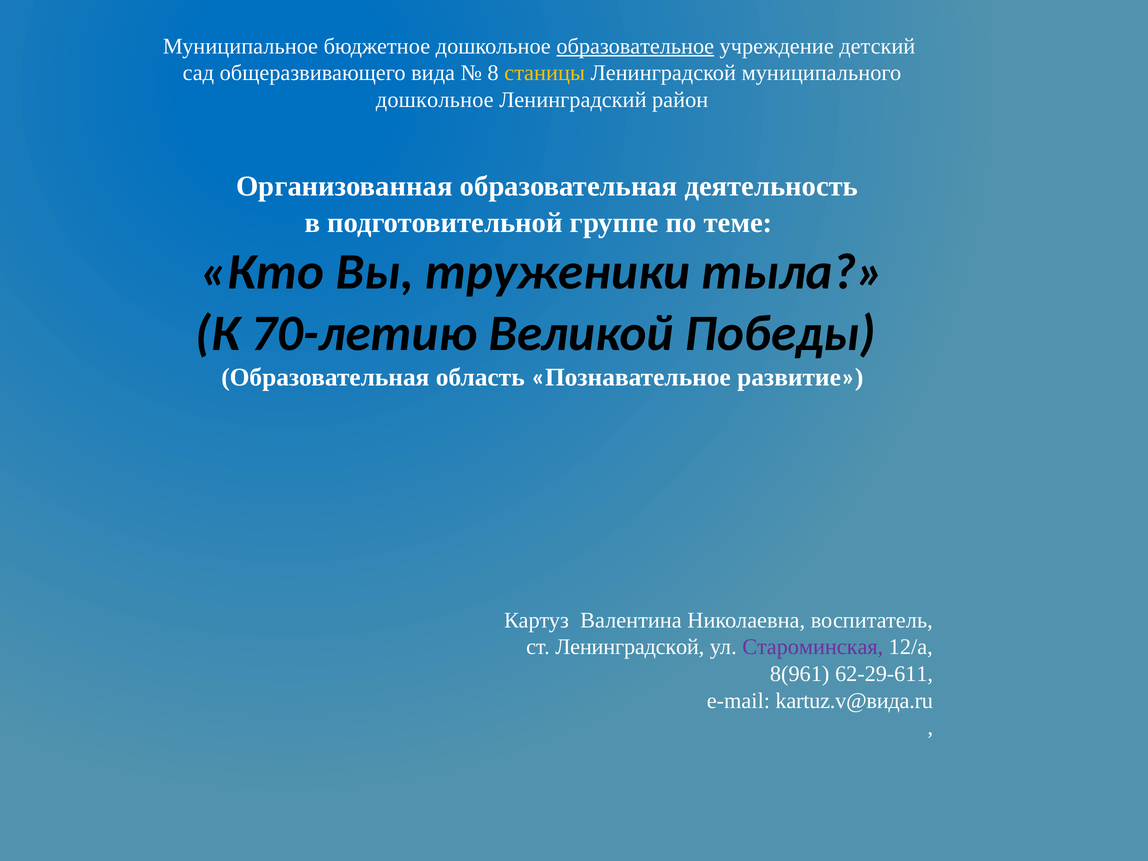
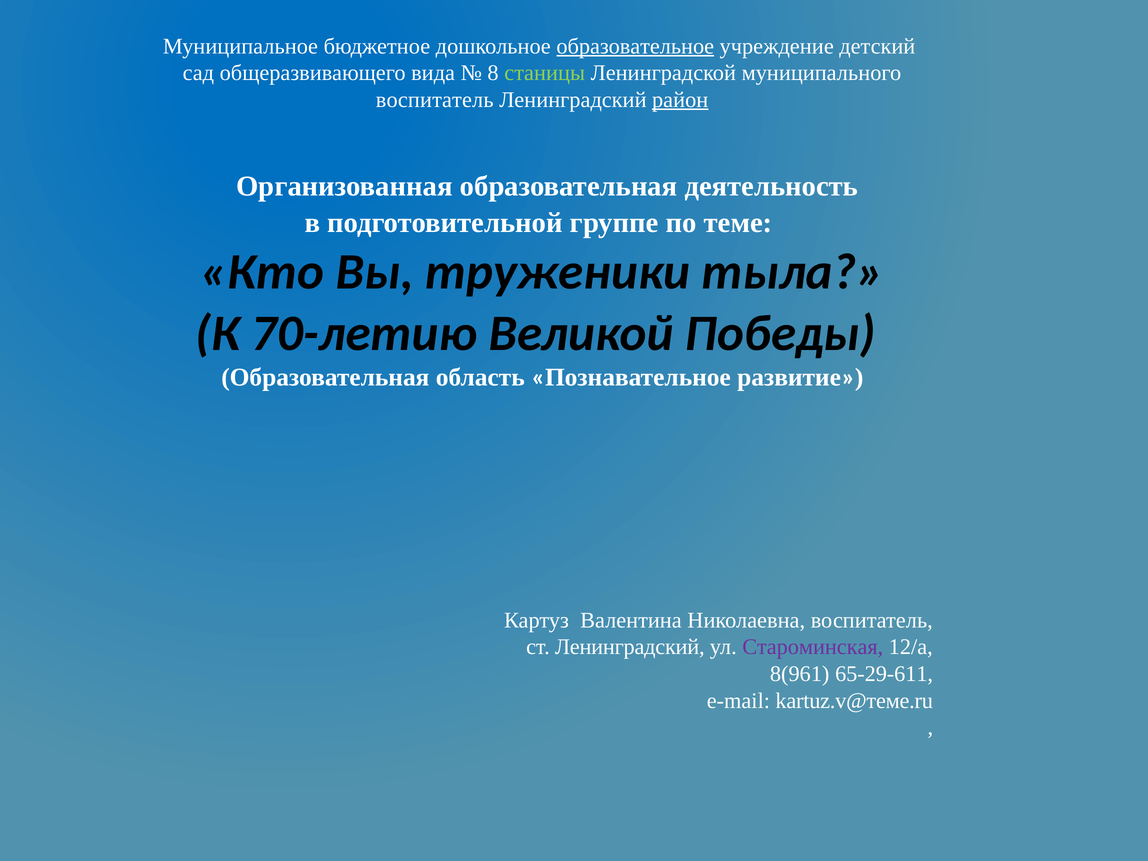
станицы colour: yellow -> light green (545, 73)
дошкольное: дошкольное -> воспитатель (435, 100)
район underline: none -> present (680, 100)
ст Ленинградской: Ленинградской -> Ленинградский (630, 647)
62-29-611: 62-29-611 -> 65-29-611 (884, 674)
kartuz.v@вида.ru: kartuz.v@вида.ru -> kartuz.v@теме.ru (854, 701)
